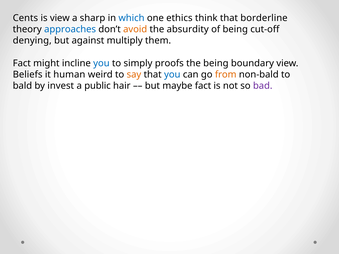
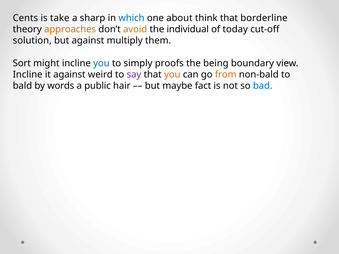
is view: view -> take (60, 18)
ethics: ethics -> about (179, 18)
approaches colour: blue -> orange (70, 29)
absurdity: absurdity -> individual (188, 29)
of being: being -> today (235, 29)
denying: denying -> solution (32, 41)
Fact: Fact -> Sort (22, 63)
Beliefs: Beliefs -> Incline (28, 75)
it human: human -> against (69, 75)
say colour: orange -> purple (134, 75)
you colour: blue -> orange (172, 75)
invest: invest -> words (61, 86)
bad colour: purple -> blue (263, 86)
